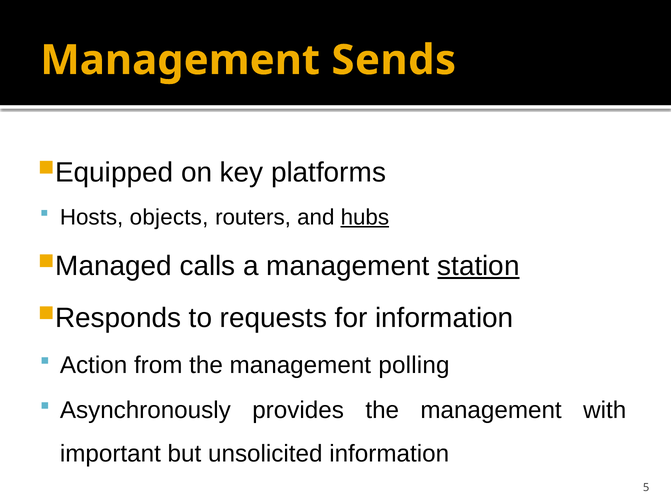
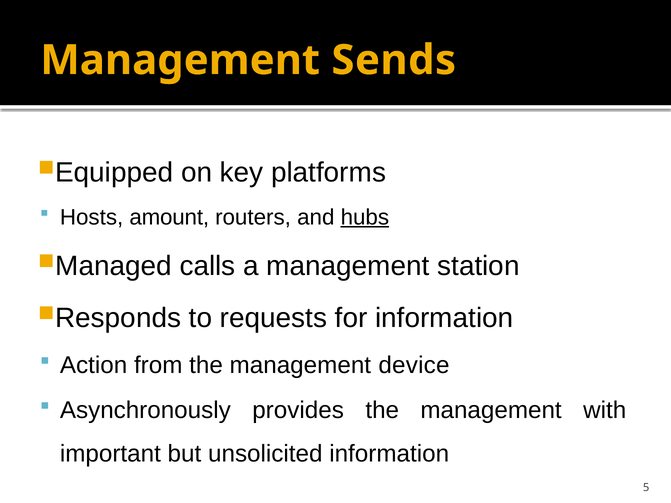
objects: objects -> amount (169, 217)
station underline: present -> none (478, 266)
polling: polling -> device (414, 365)
